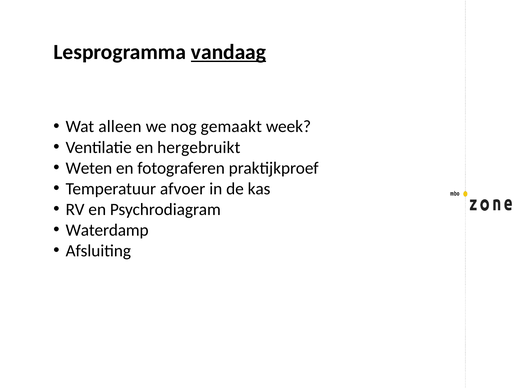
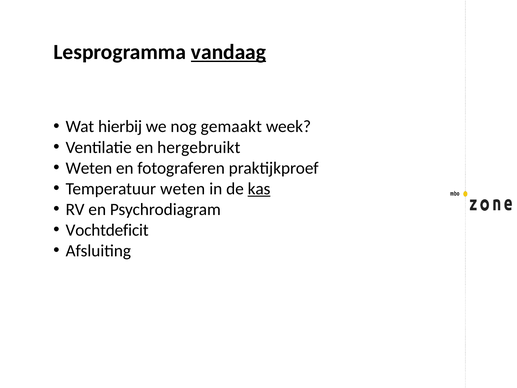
alleen: alleen -> hierbij (120, 127)
Temperatuur afvoer: afvoer -> weten (183, 189)
kas underline: none -> present (259, 189)
Waterdamp: Waterdamp -> Vochtdeficit (107, 230)
